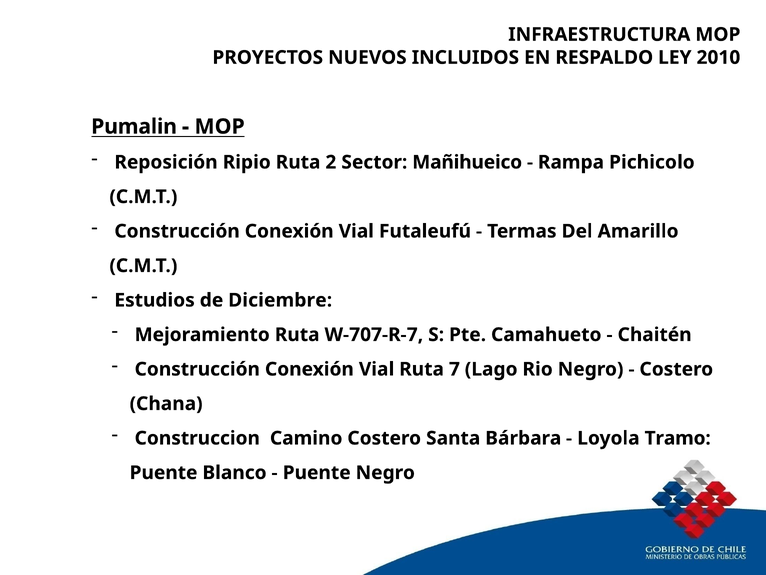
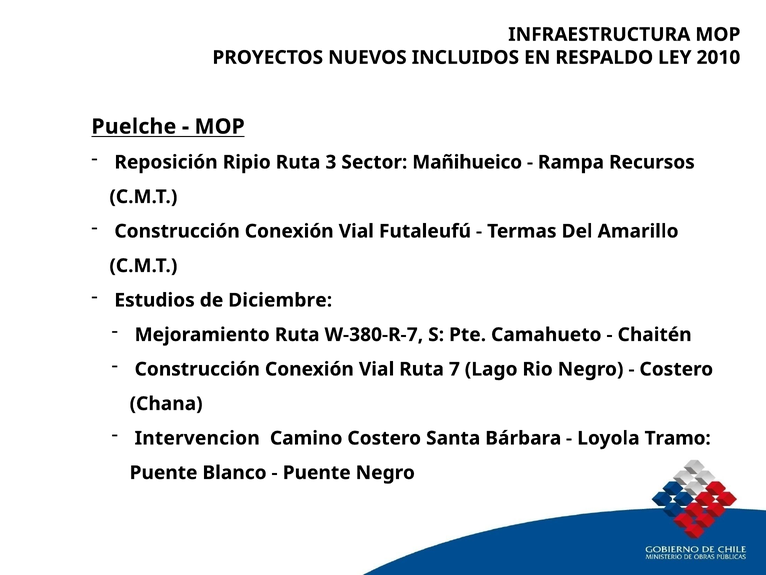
Pumalin: Pumalin -> Puelche (134, 127)
2: 2 -> 3 (331, 162)
Pichicolo: Pichicolo -> Recursos (652, 162)
W-707-R-7: W-707-R-7 -> W-380-R-7 (374, 334)
Construccion: Construccion -> Intervencion (197, 438)
